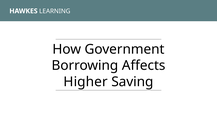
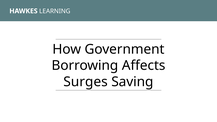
Higher: Higher -> Surges (86, 82)
